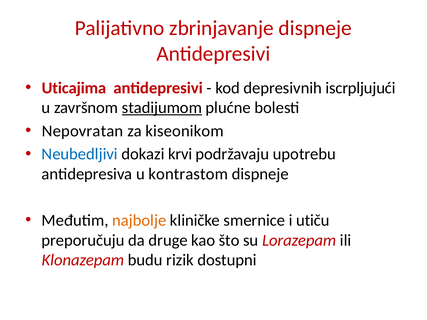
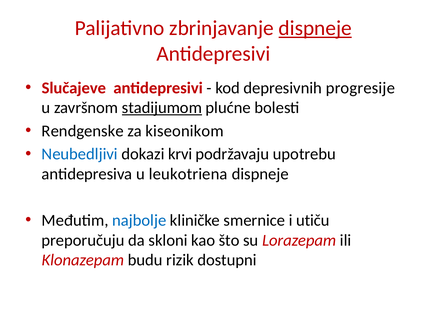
dispneje underline: none -> present (315, 28)
Uticajima: Uticajima -> Slučajeve (74, 88)
iscrpljujući: iscrpljujući -> progresije (360, 88)
Nepovratan: Nepovratan -> Rendgenske (83, 131)
kontrastom: kontrastom -> leukotriena (188, 174)
najbolje colour: orange -> blue (139, 221)
druge: druge -> skloni (168, 240)
